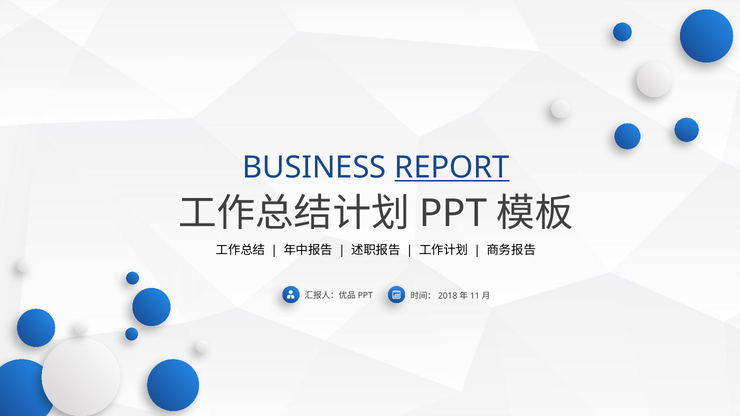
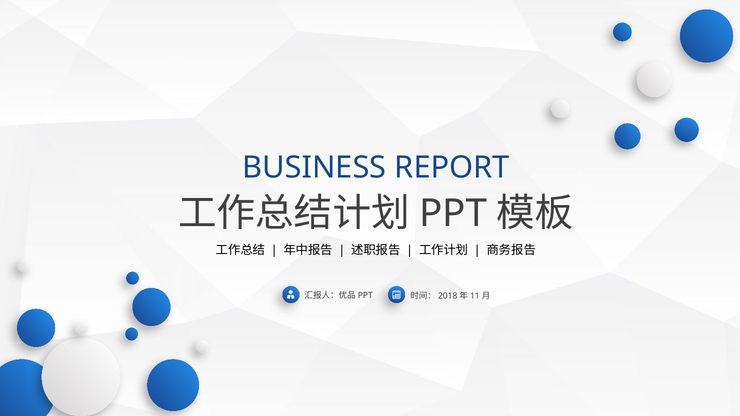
REPORT underline: present -> none (452, 168)
